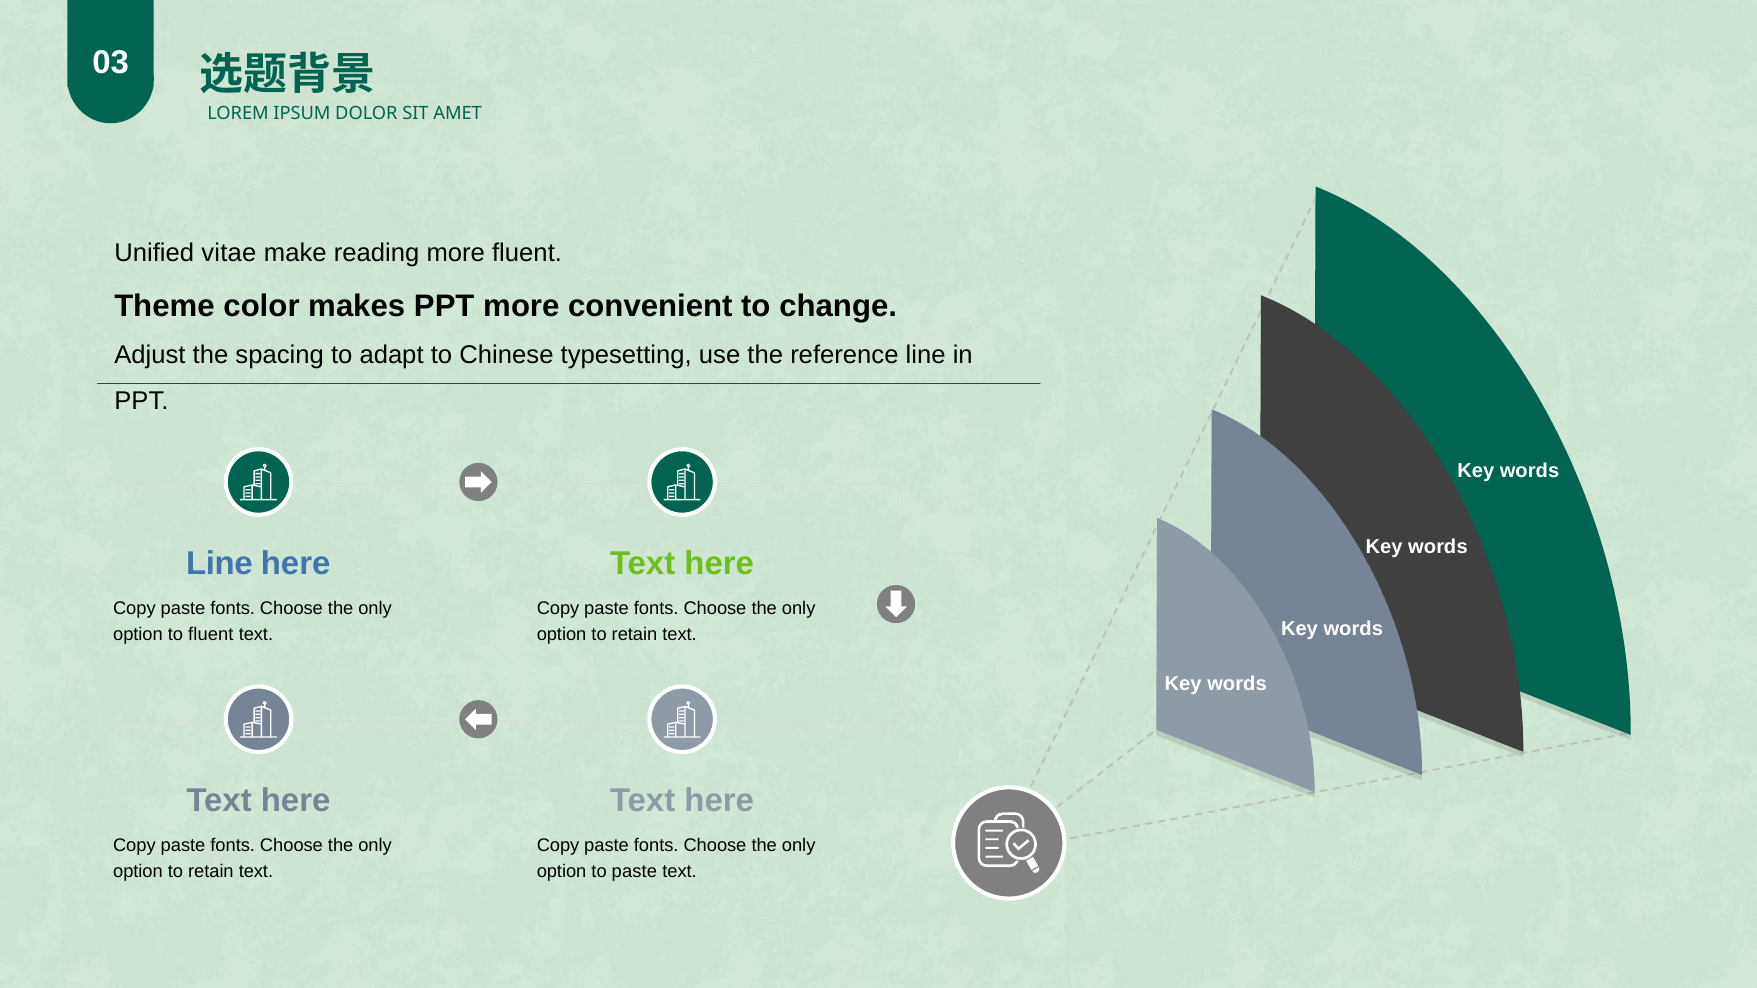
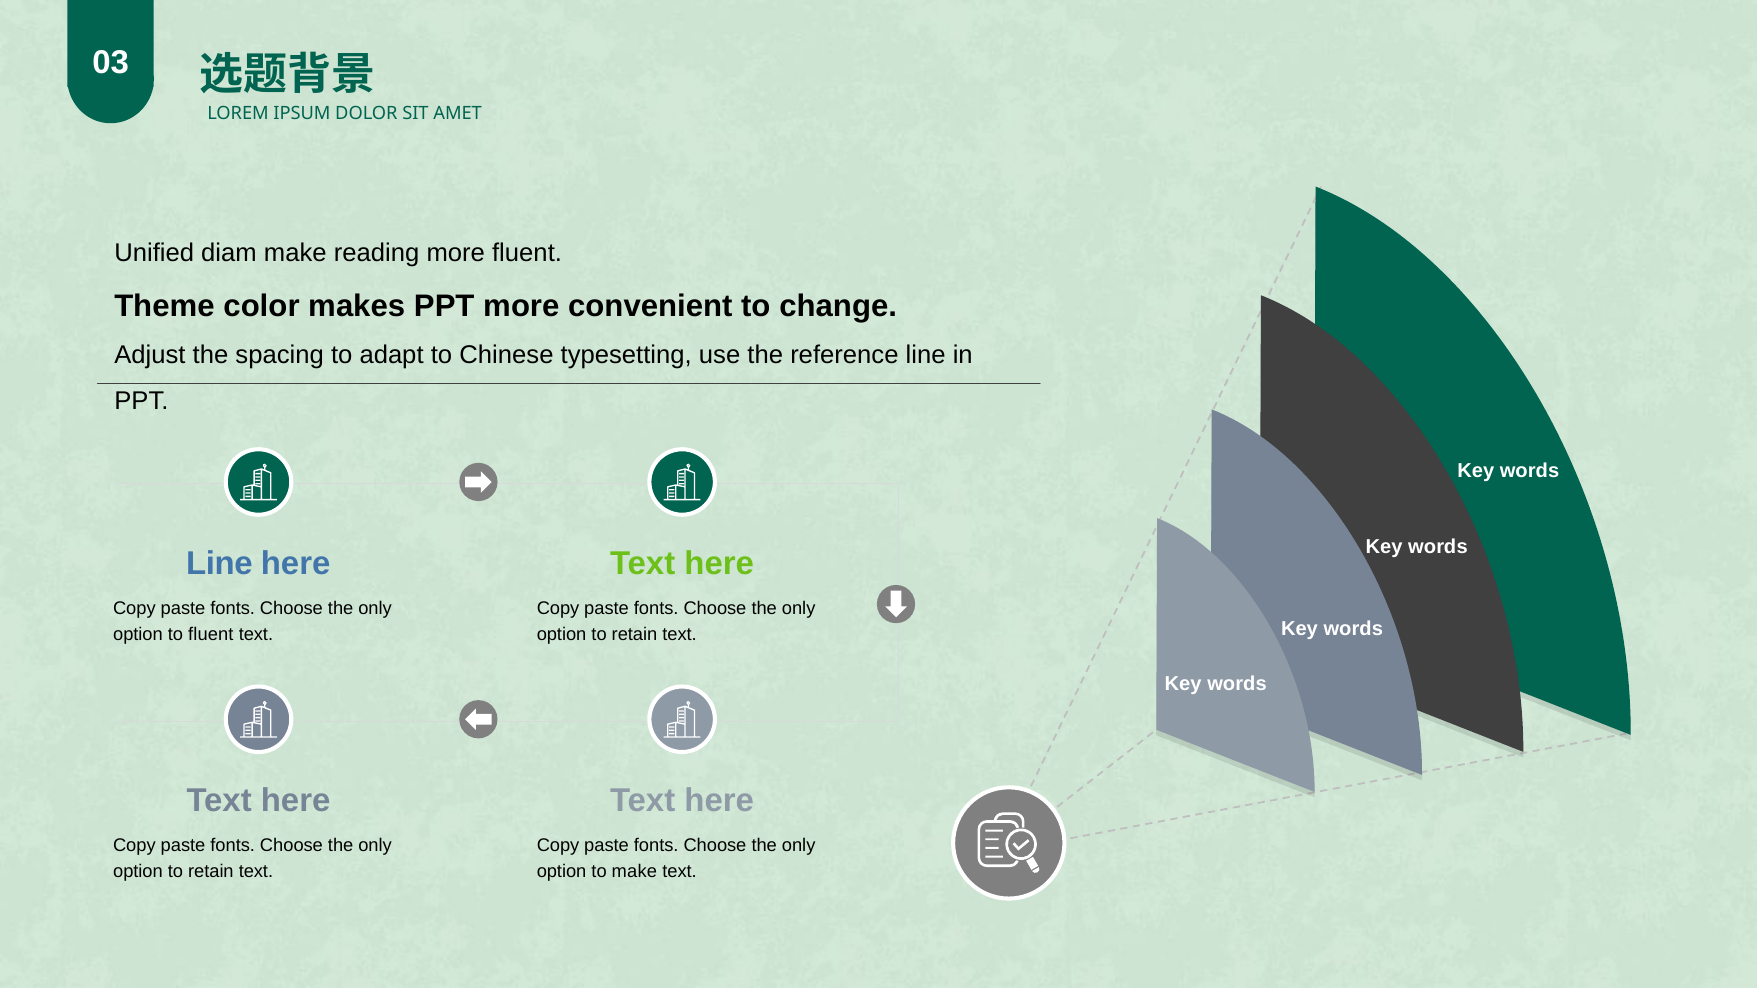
vitae: vitae -> diam (229, 253)
to paste: paste -> make (634, 872)
